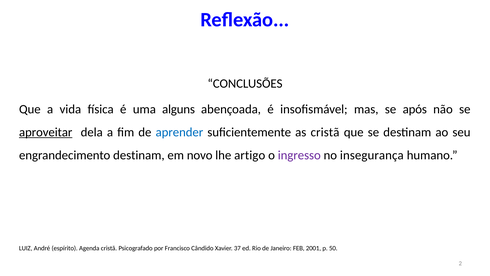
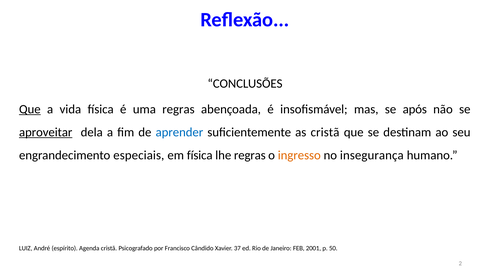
Que underline: none -> present (30, 109)
uma alguns: alguns -> regras (178, 109)
engrandecimento destinam: destinam -> especiais (139, 155)
em novo: novo -> física (200, 155)
lhe artigo: artigo -> regras (250, 155)
ingresso colour: purple -> orange (299, 155)
